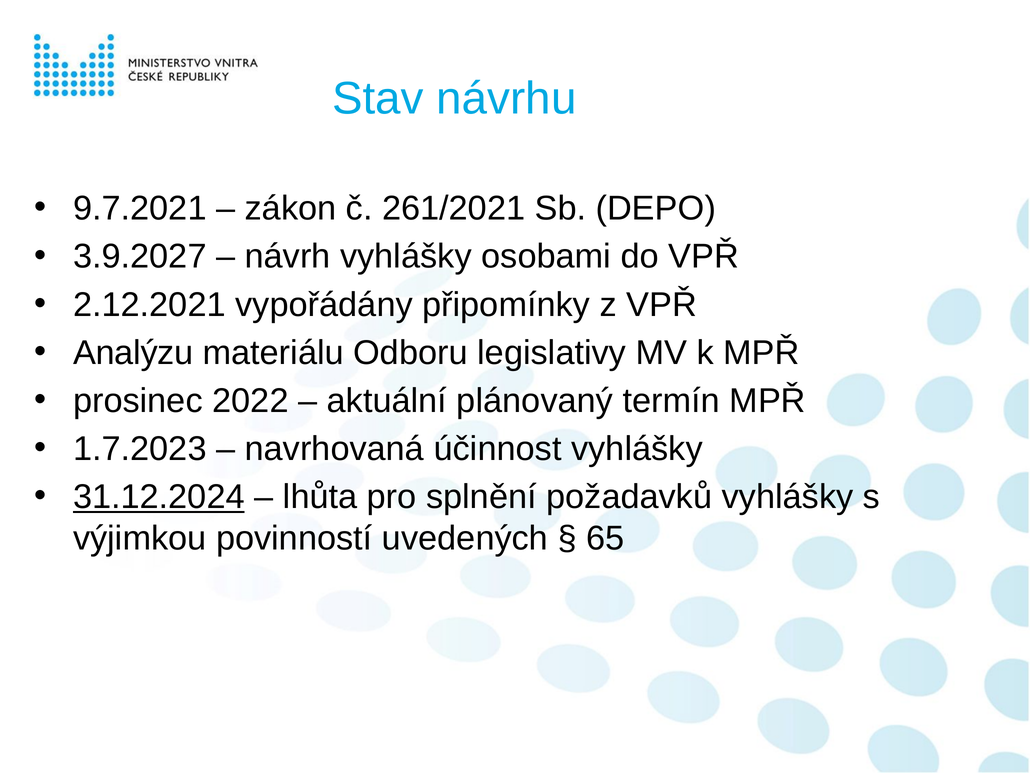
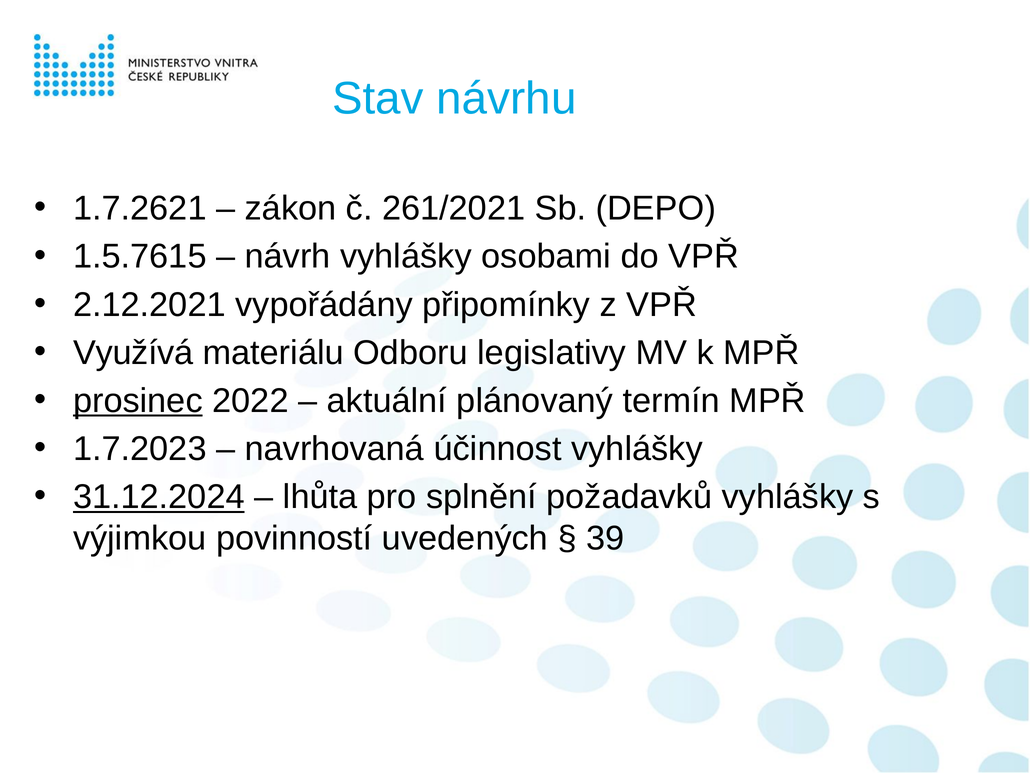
9.7.2021: 9.7.2021 -> 1.7.2621 (140, 208)
3.9.2027: 3.9.2027 -> 1.5.7615 (140, 256)
Analýzu: Analýzu -> Využívá (133, 353)
prosinec underline: none -> present (138, 401)
65: 65 -> 39 (605, 538)
